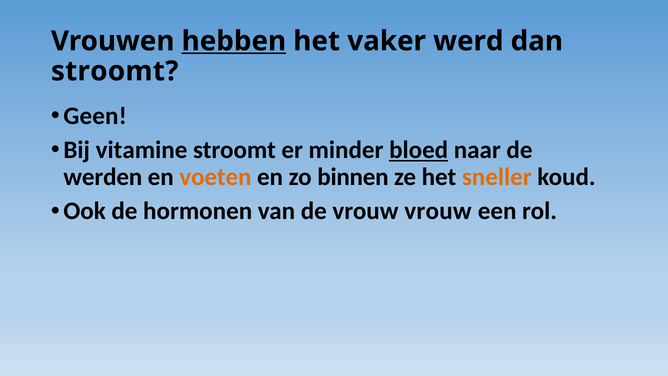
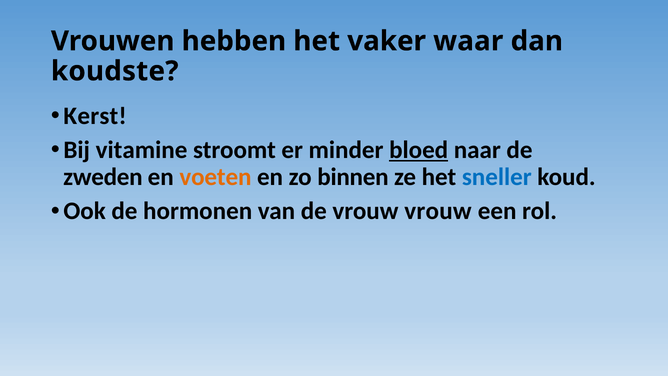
hebben underline: present -> none (234, 41)
werd: werd -> waar (468, 41)
stroomt: stroomt -> koudste (115, 71)
Geen: Geen -> Kerst (95, 116)
werden: werden -> zweden (103, 177)
sneller colour: orange -> blue (497, 177)
